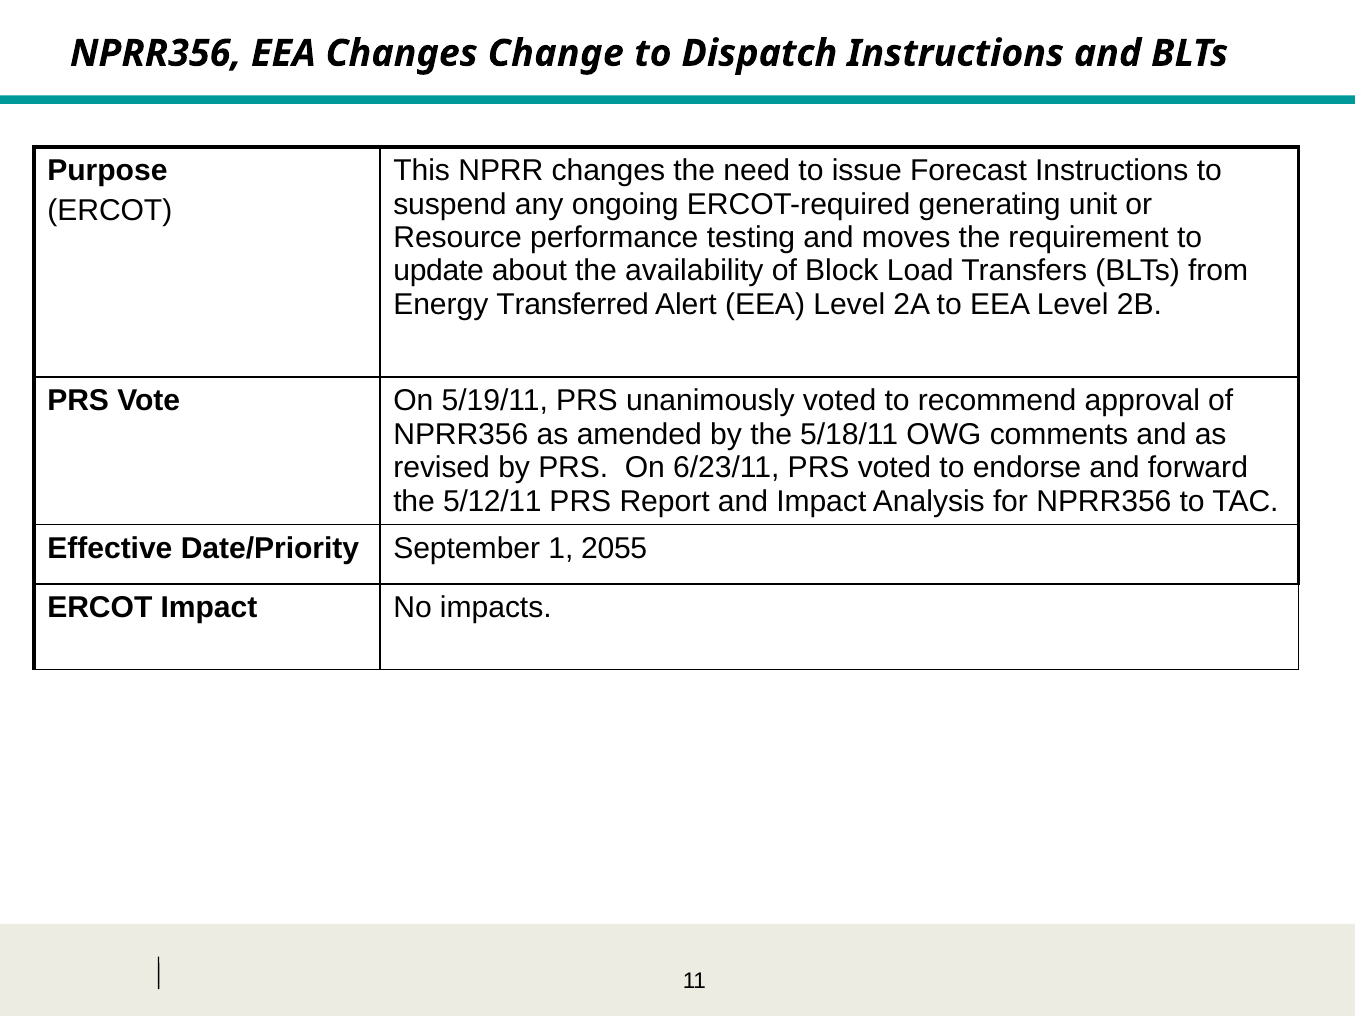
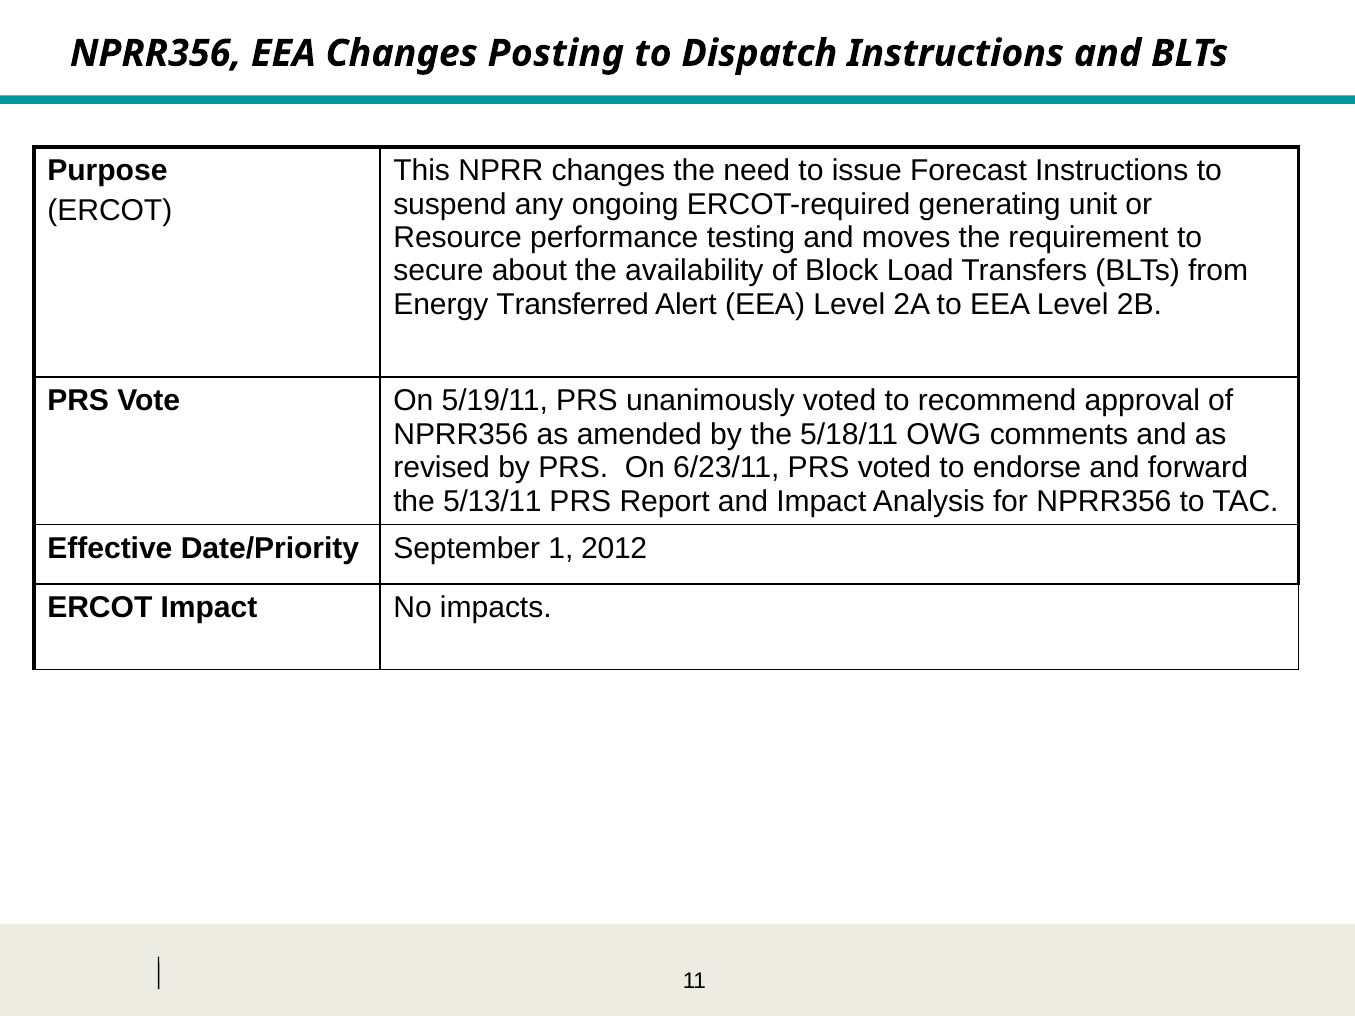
Change: Change -> Posting (556, 53)
update: update -> secure (438, 271)
5/12/11: 5/12/11 -> 5/13/11 (492, 501)
2055: 2055 -> 2012 (614, 549)
